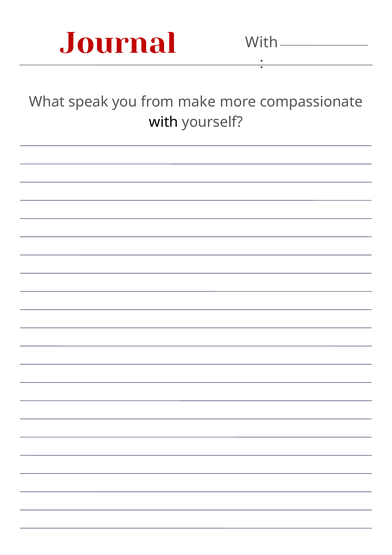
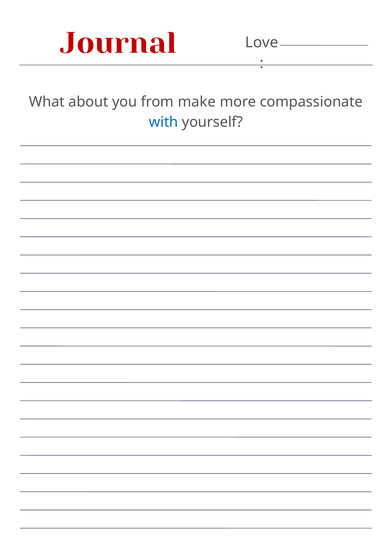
With: With -> Love (262, 42)
speak: speak -> about (88, 102)
with colour: black -> blue (164, 122)
